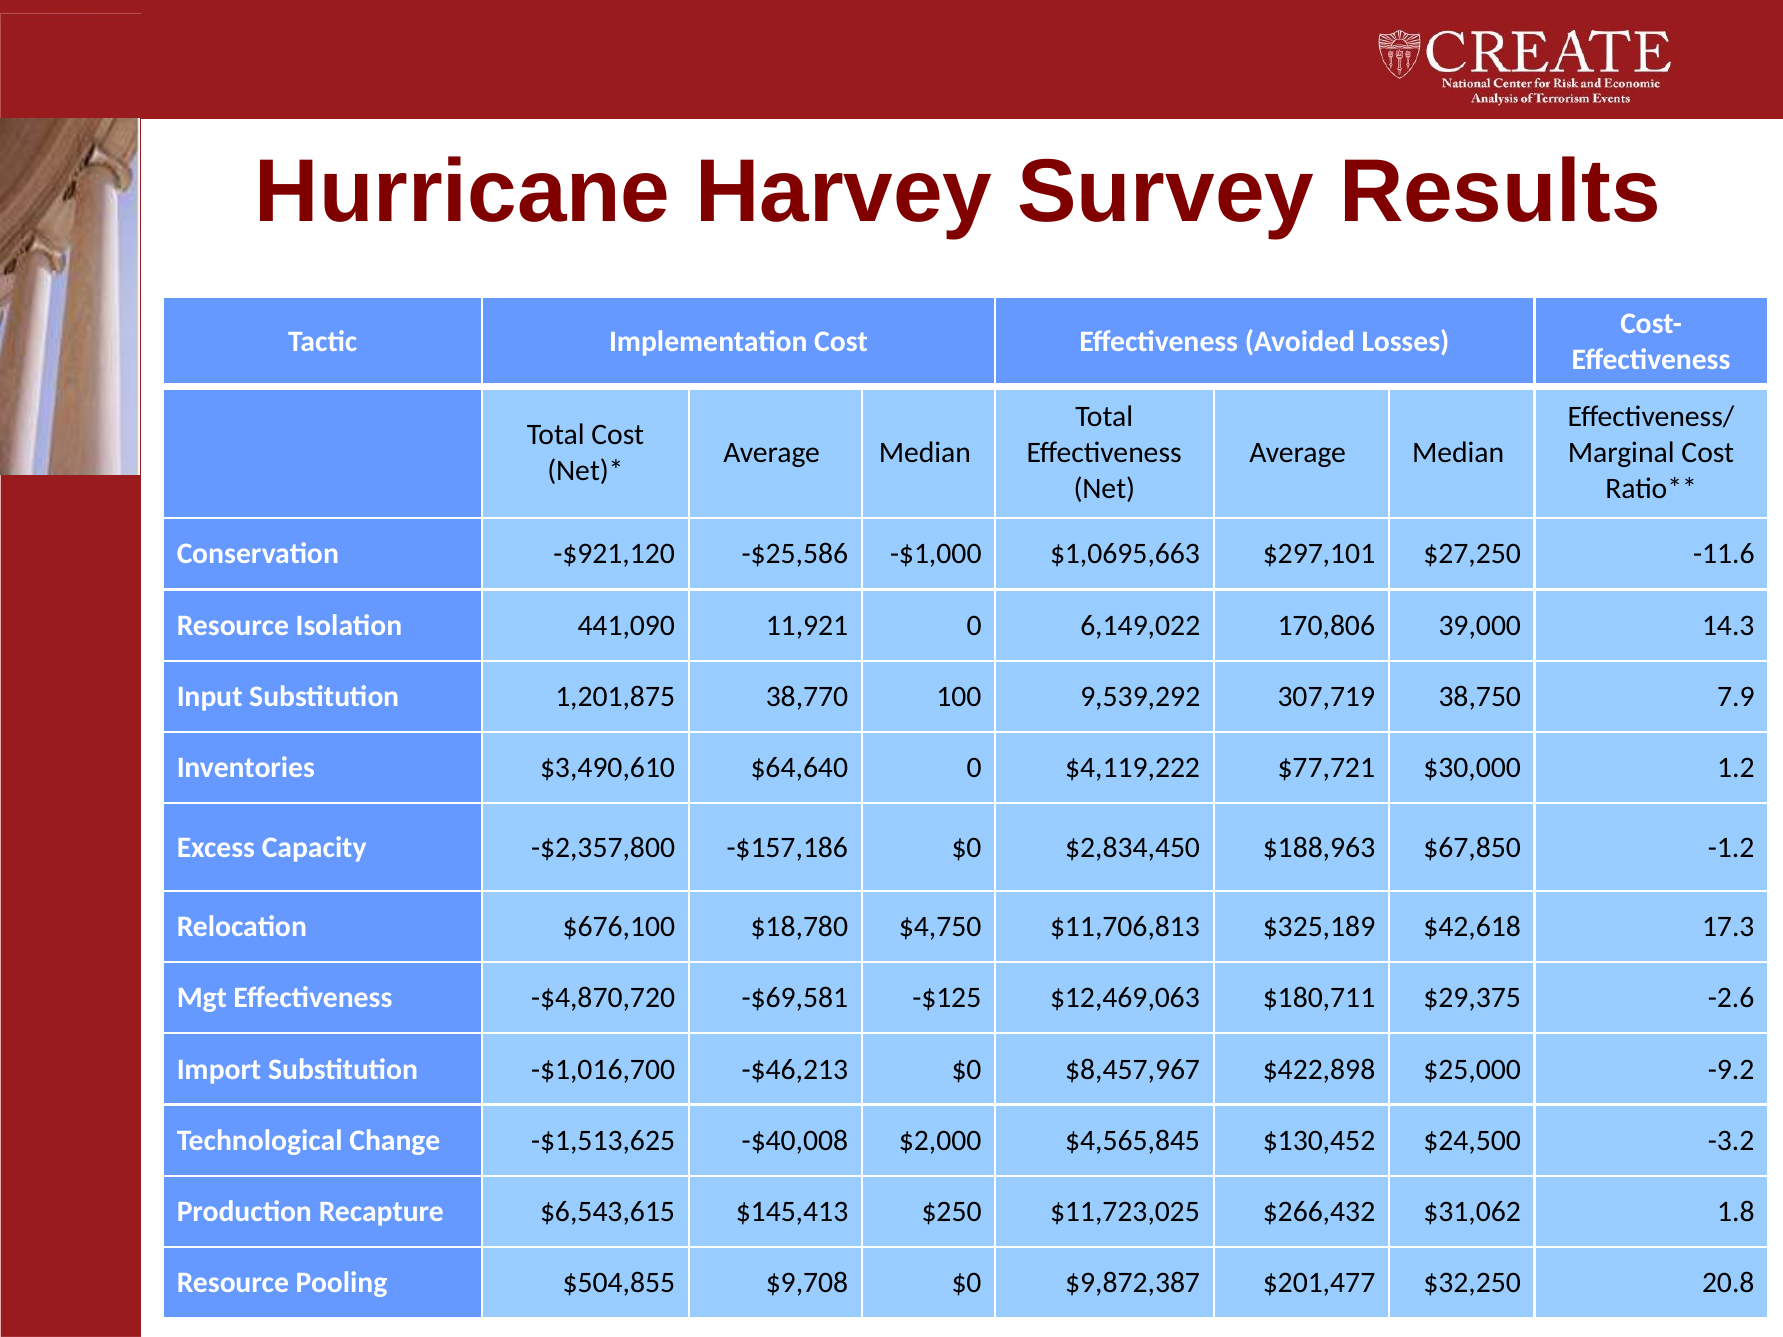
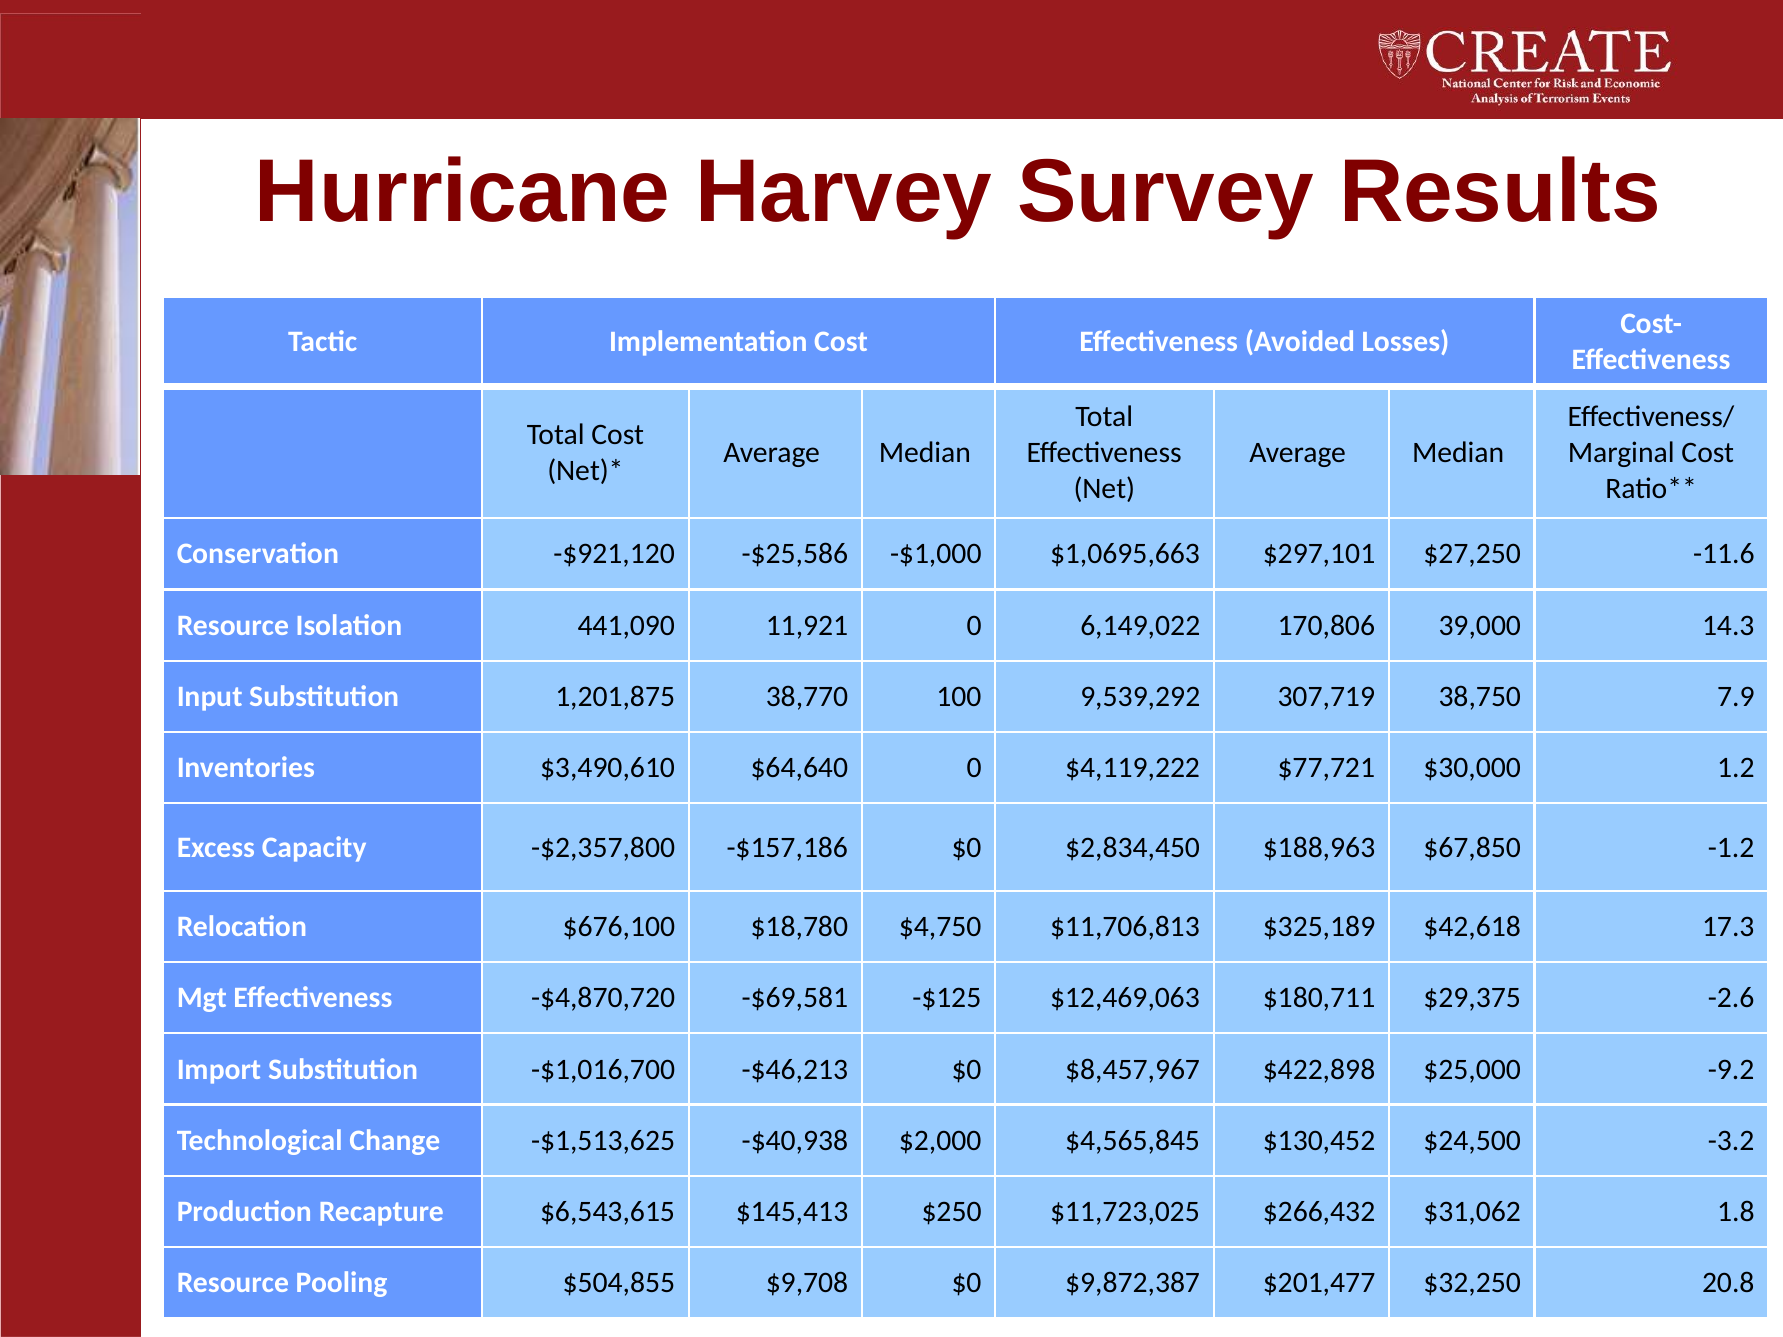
-$40,008: -$40,008 -> -$40,938 (795, 1141)
